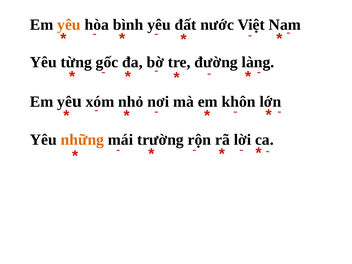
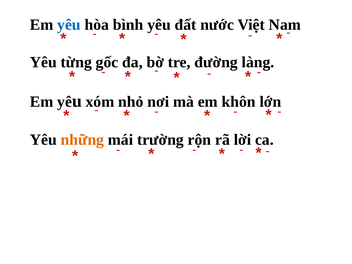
yêu colour: orange -> blue (69, 25)
